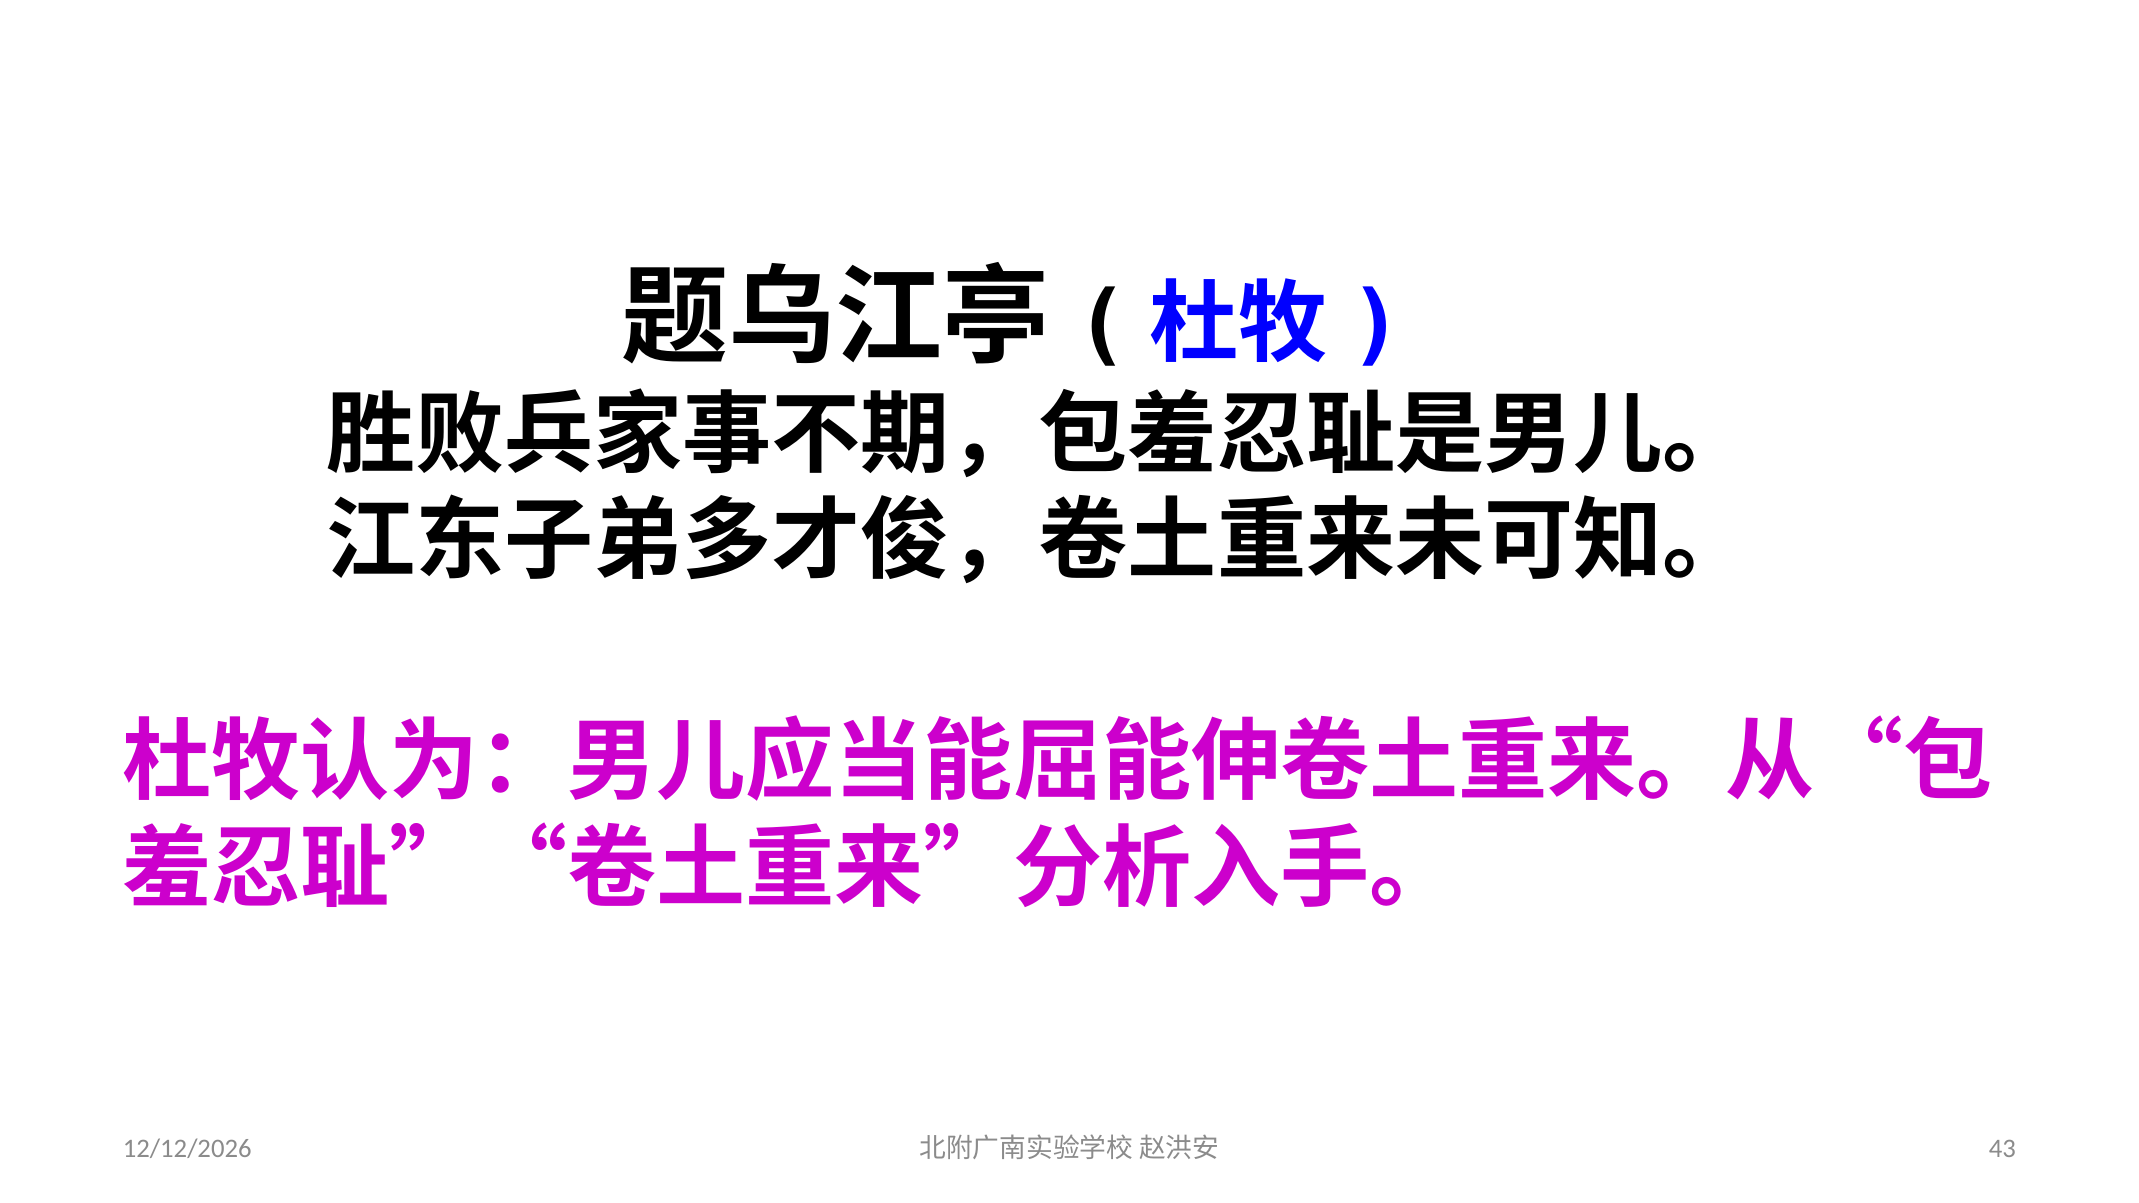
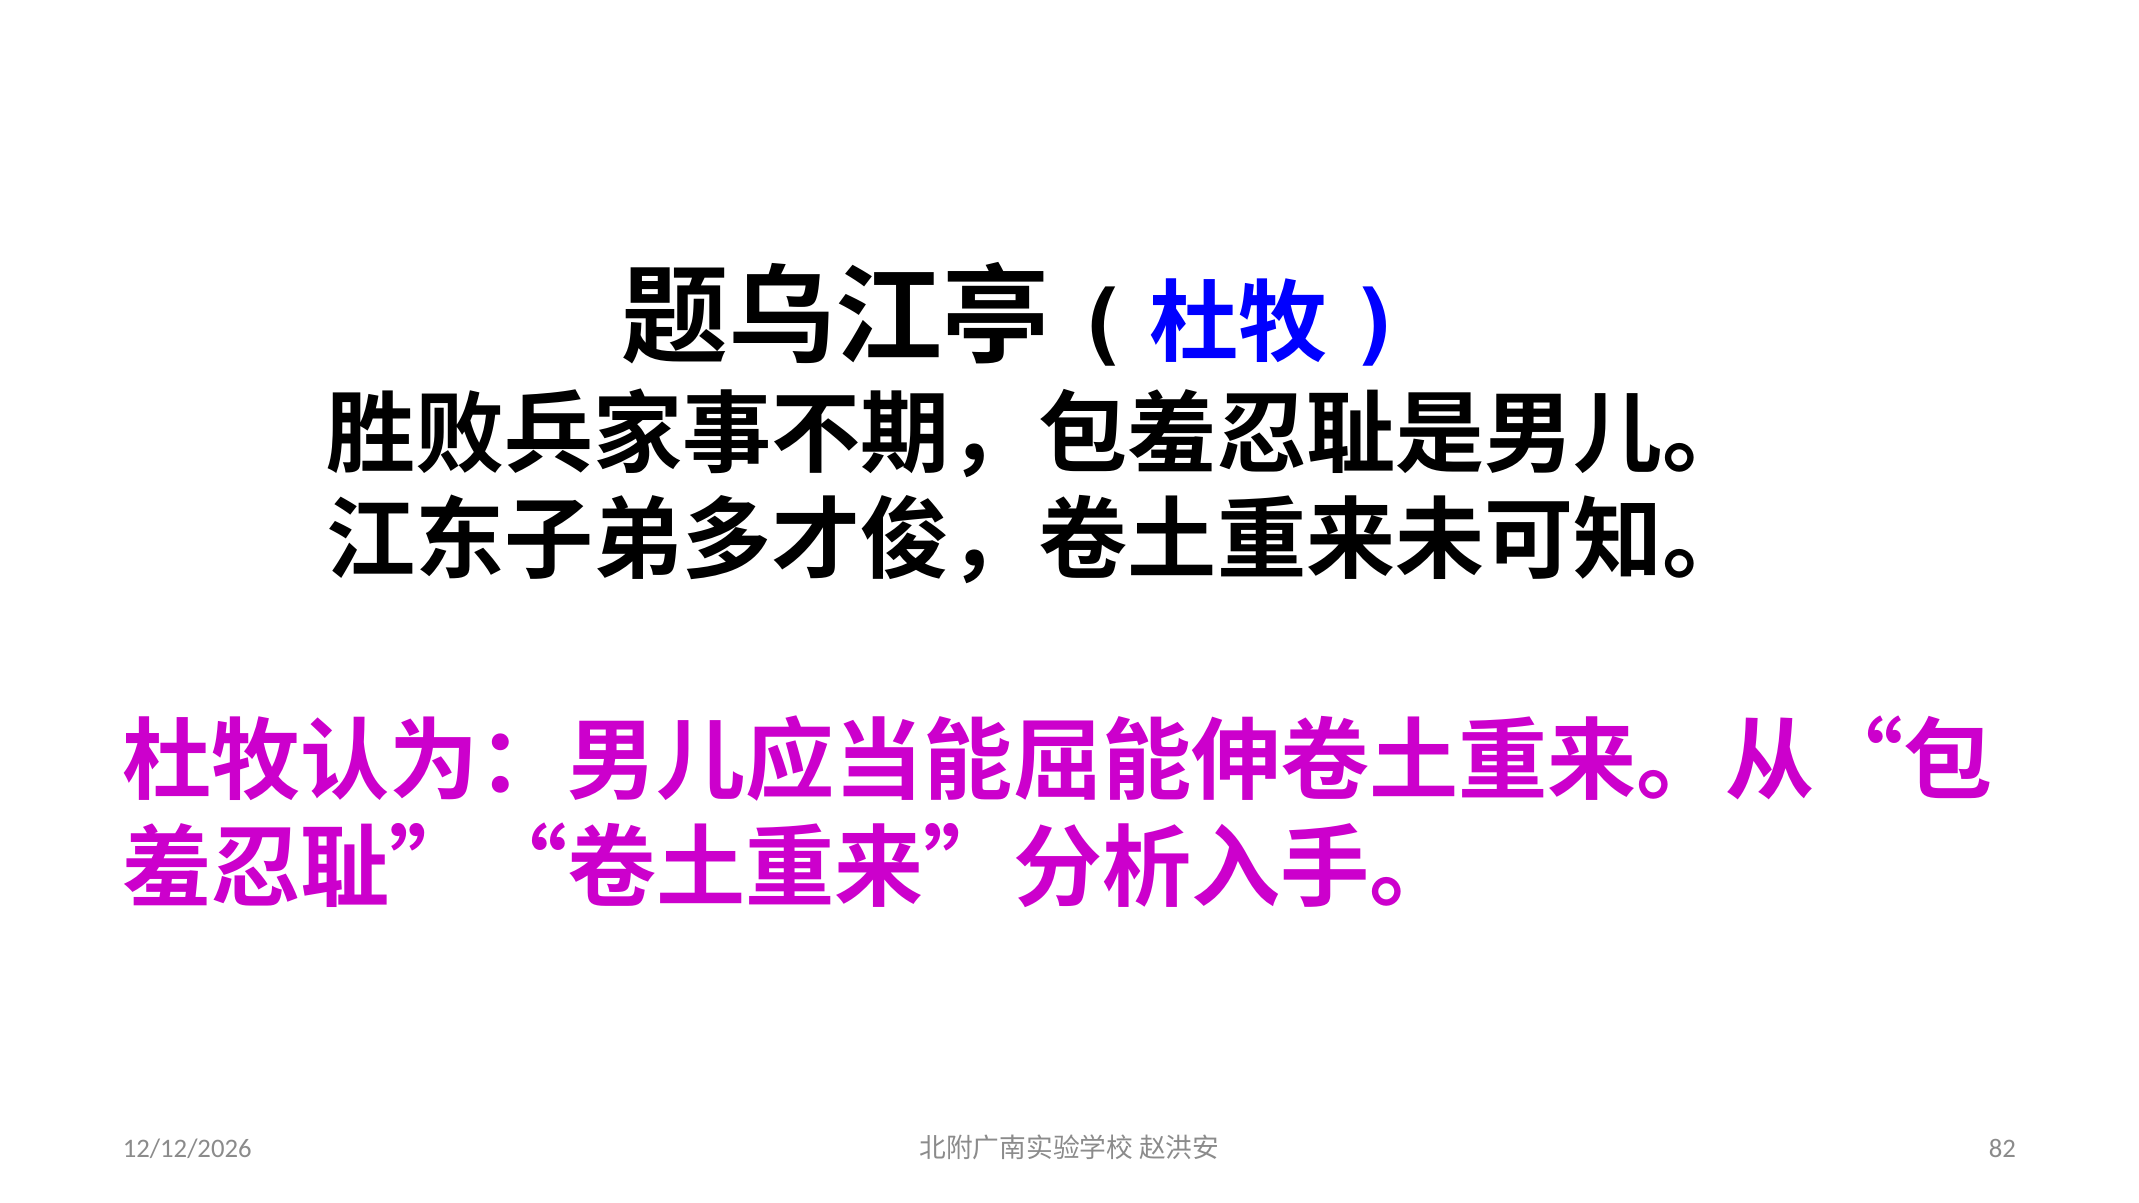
43: 43 -> 82 (2002, 1149)
